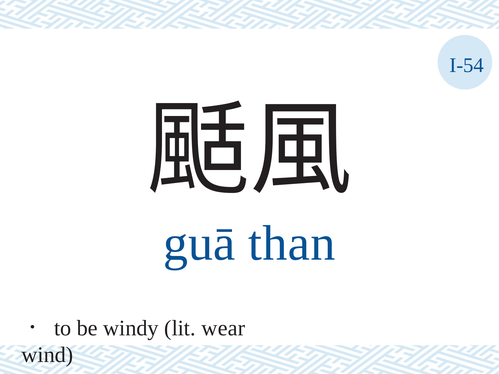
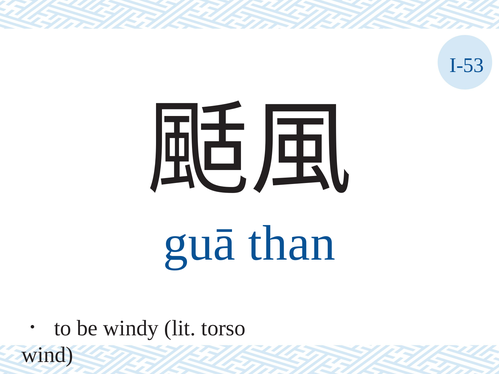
I-54: I-54 -> I-53 (467, 65)
wear: wear -> torso (223, 328)
